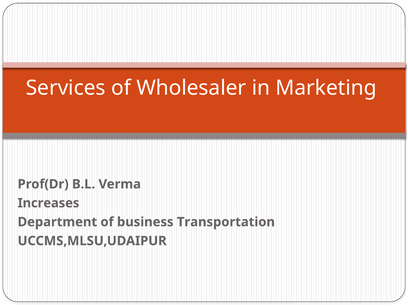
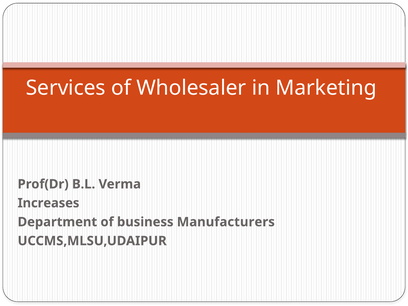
Transportation: Transportation -> Manufacturers (226, 222)
